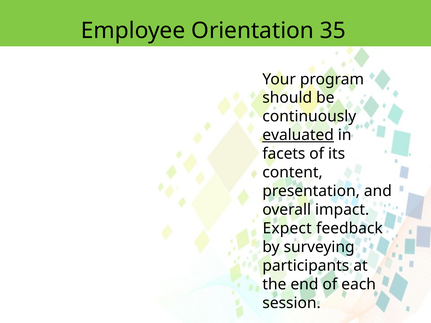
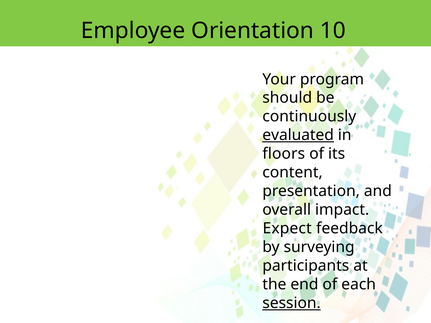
35: 35 -> 10 (333, 31)
facets: facets -> floors (284, 154)
session underline: none -> present (292, 303)
